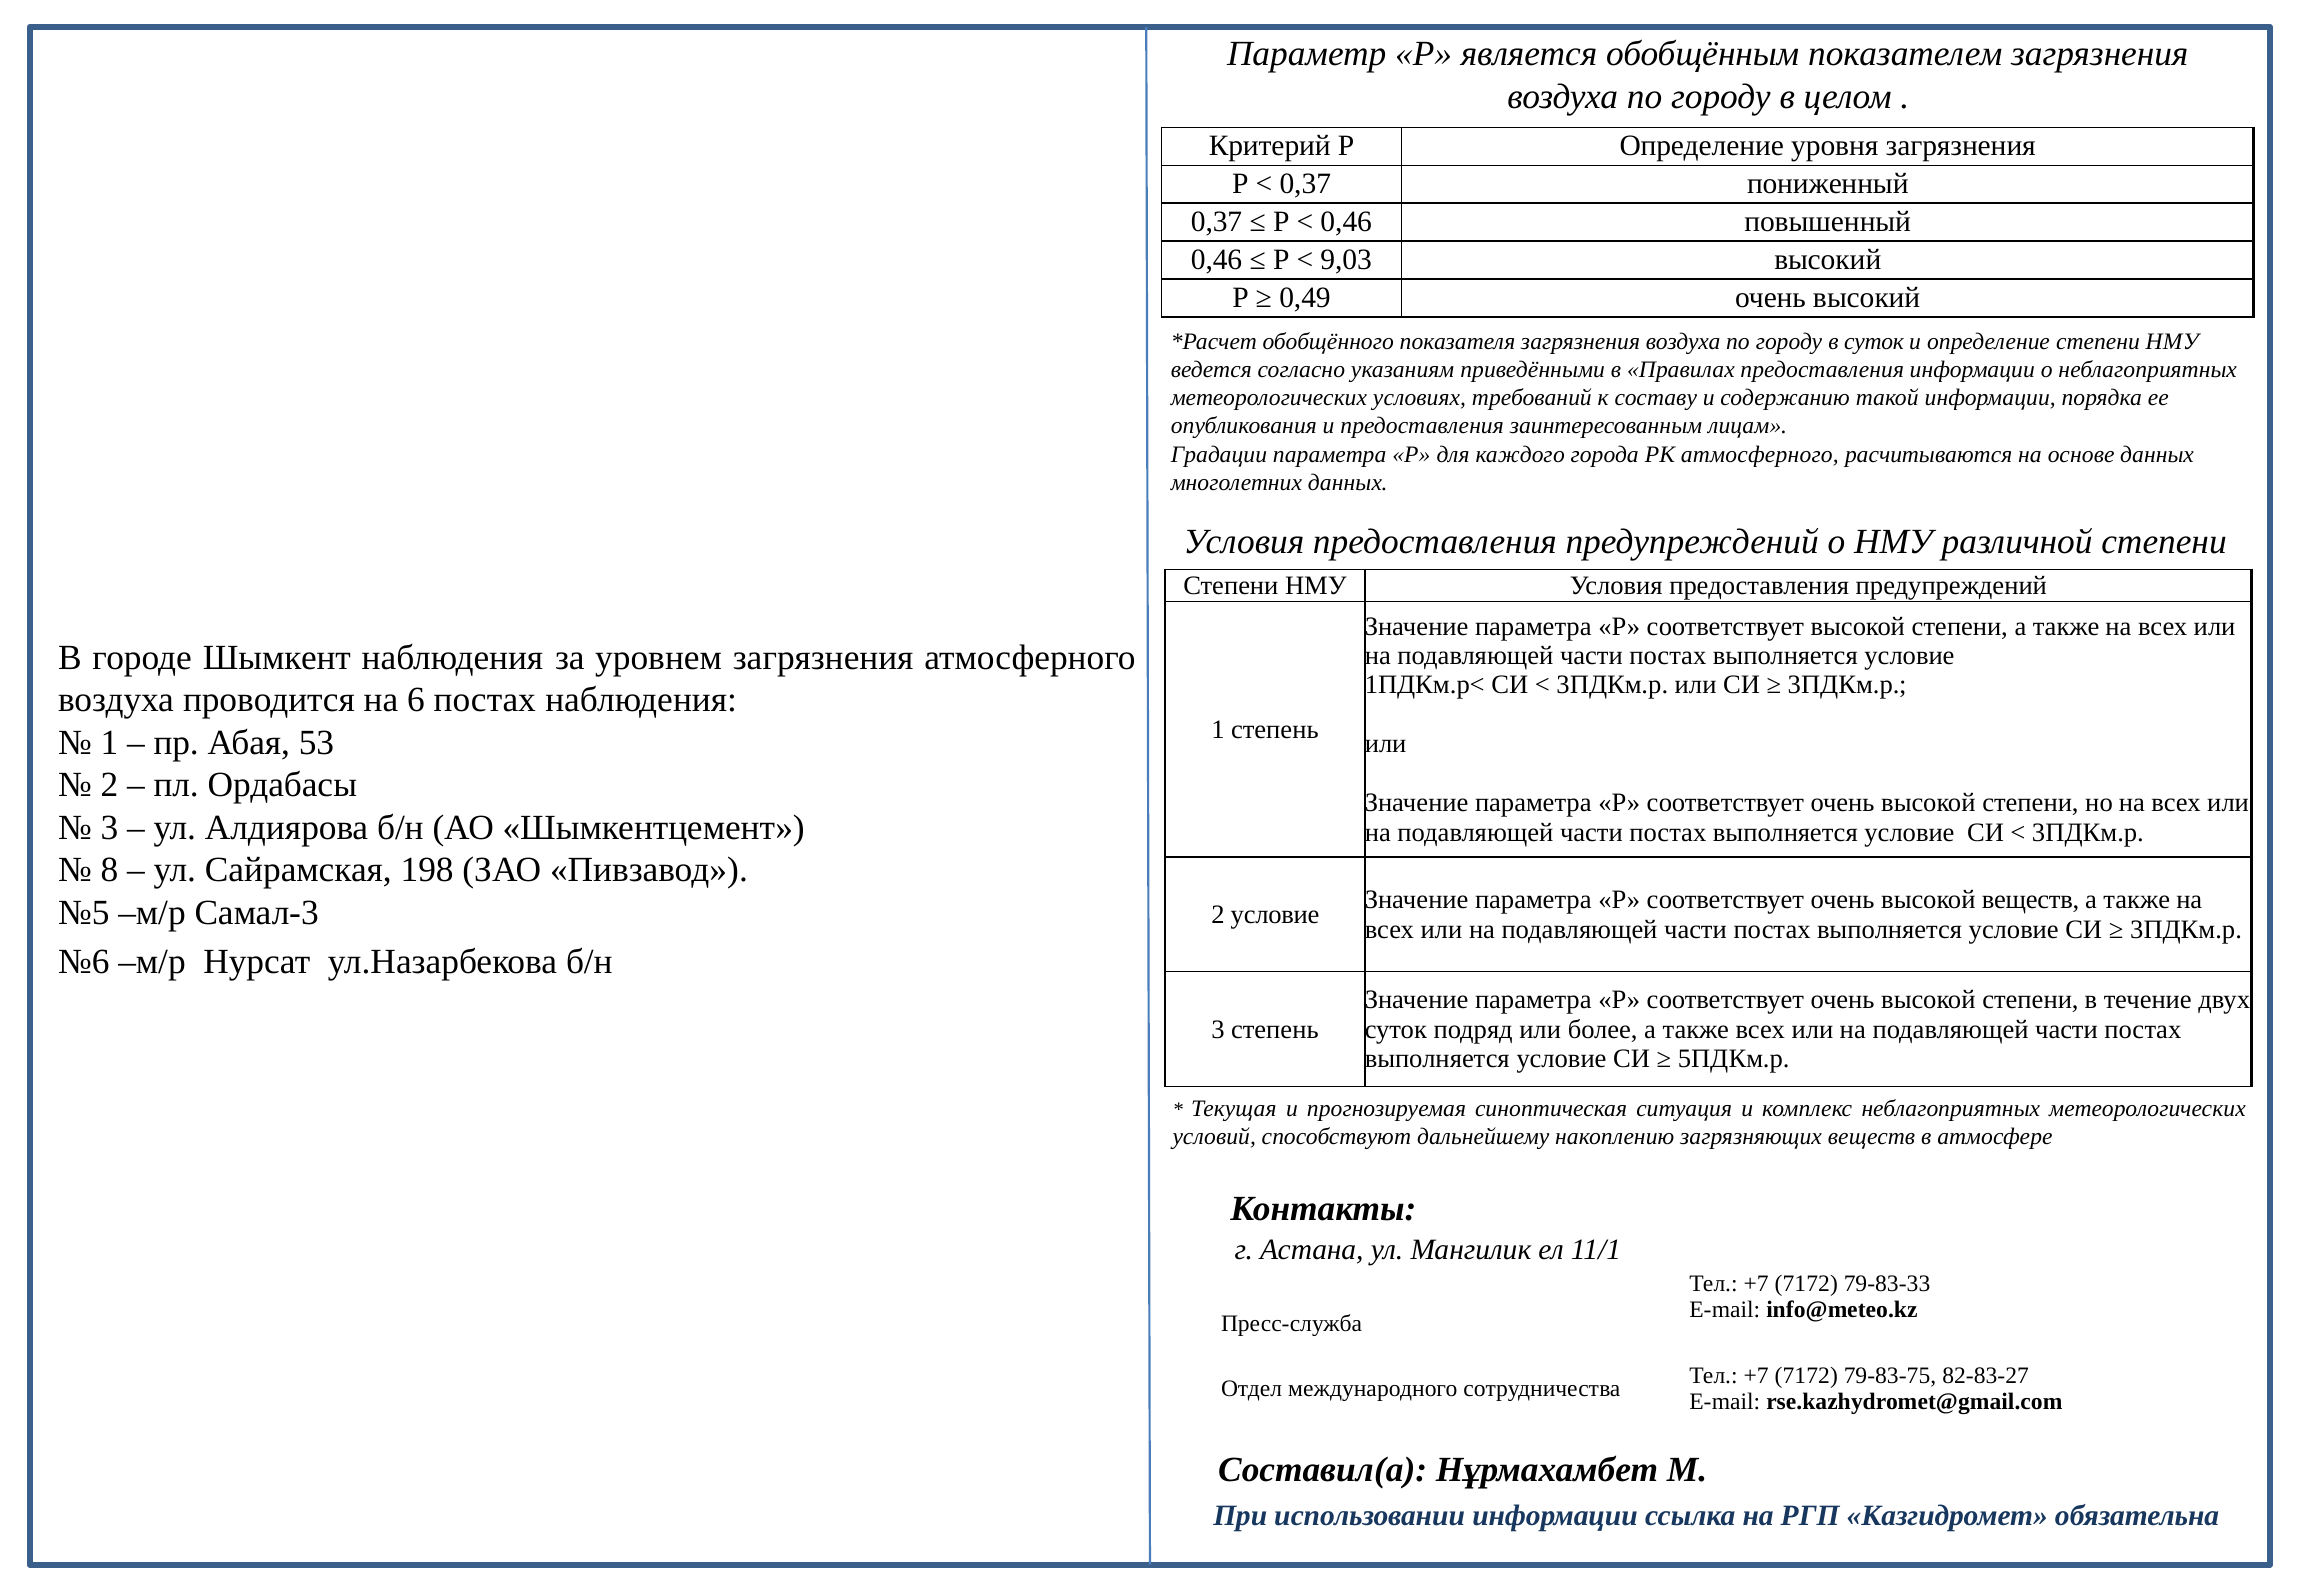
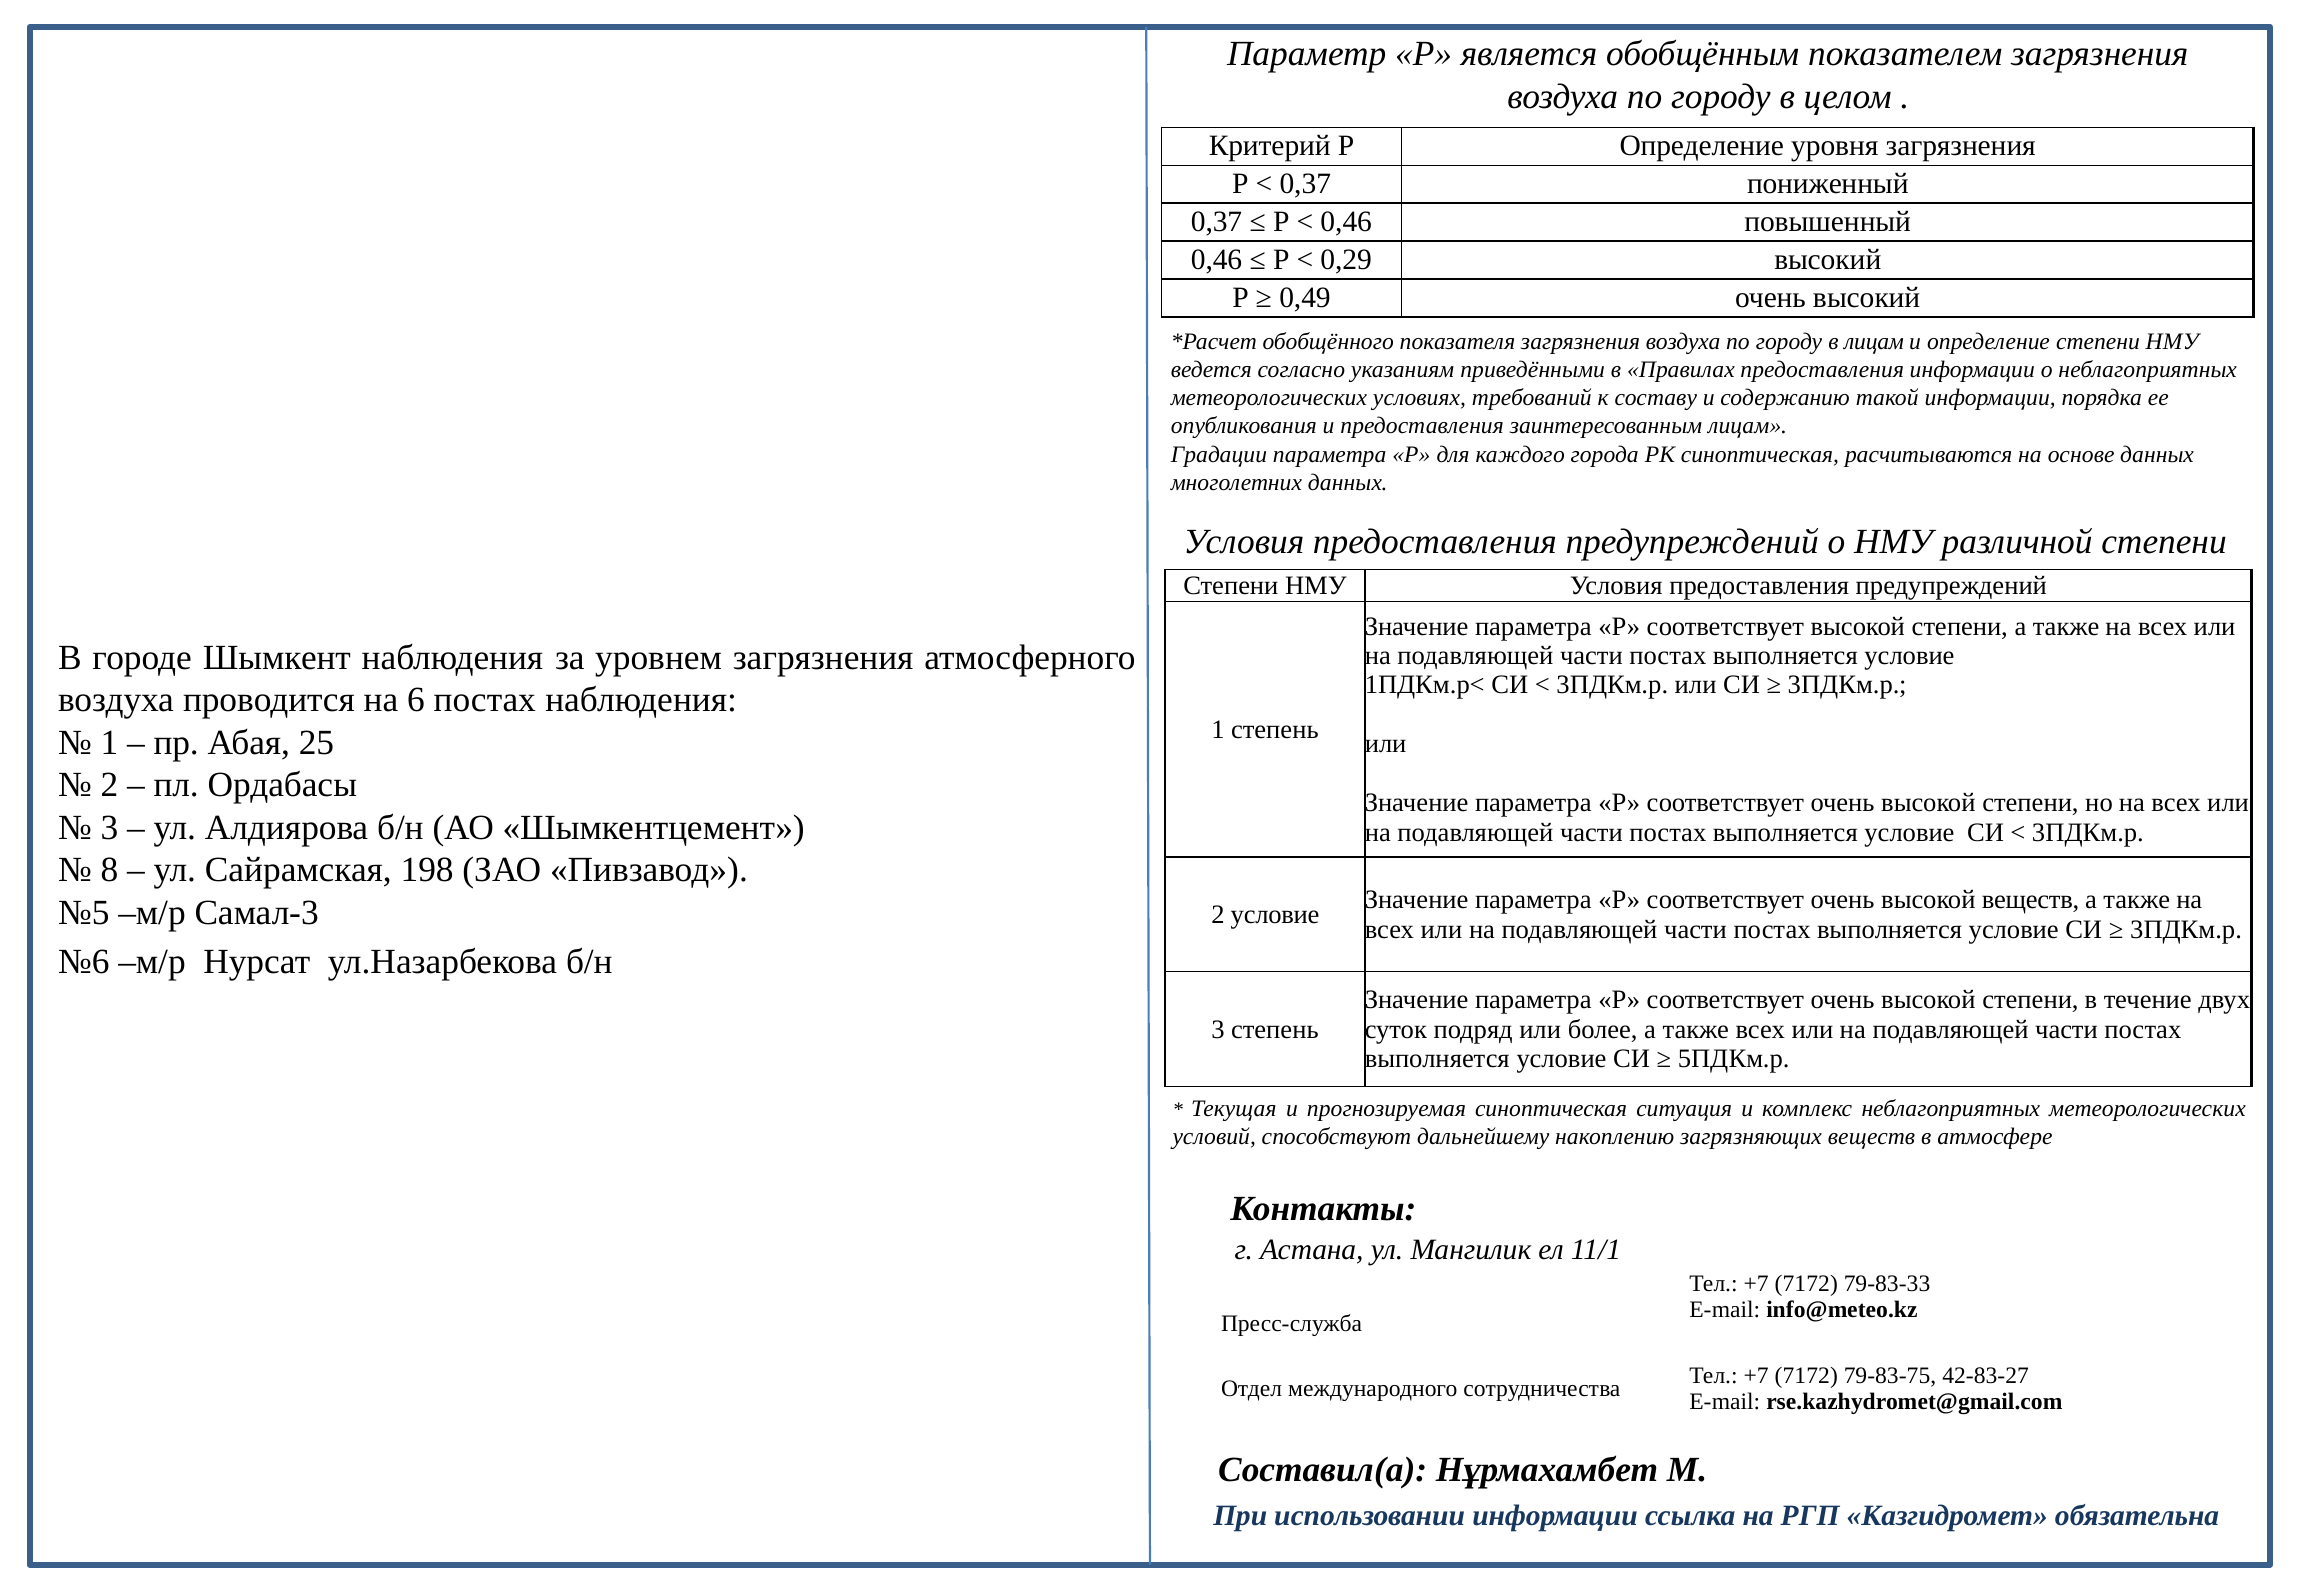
9,03: 9,03 -> 0,29 (1346, 260)
в суток: суток -> лицам (1874, 342)
РК атмосферного: атмосферного -> синоптическая (1760, 455)
53: 53 -> 25 (316, 743)
82-83-27: 82-83-27 -> 42-83-27 (1986, 1376)
